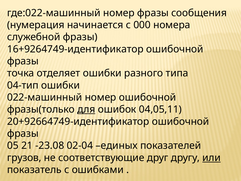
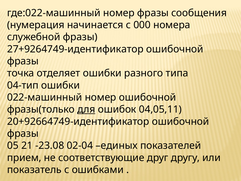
16+9264749-идентификатор: 16+9264749-идентификатор -> 27+9264749-идентификатор (75, 49)
грузов: грузов -> прием (24, 157)
или underline: present -> none (212, 157)
